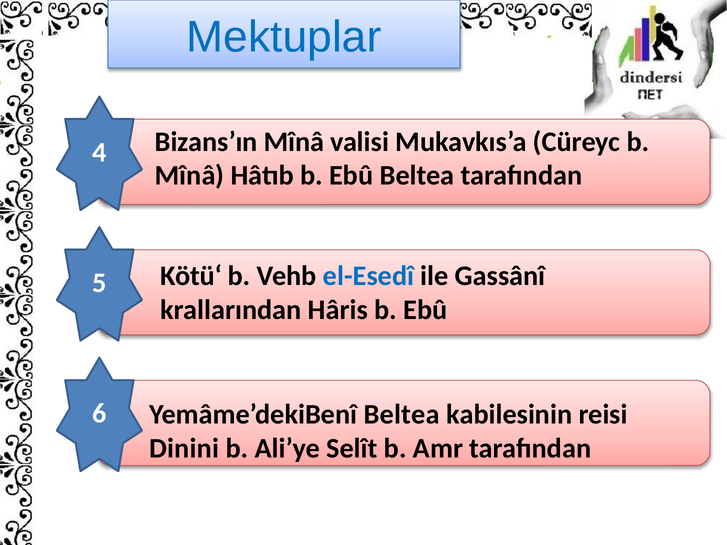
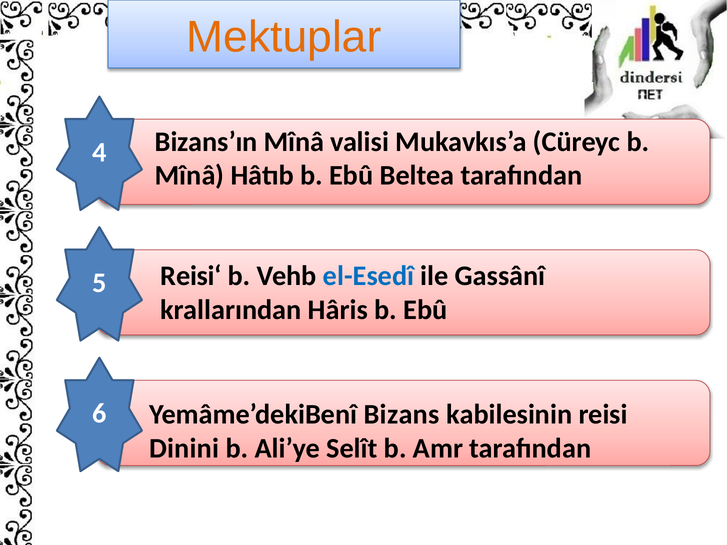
Mektuplar colour: blue -> orange (284, 37)
Kötü‘: Kötü‘ -> Reisi‘ (191, 276)
Yemâme’dekiBenî Beltea: Beltea -> Bizans (402, 415)
